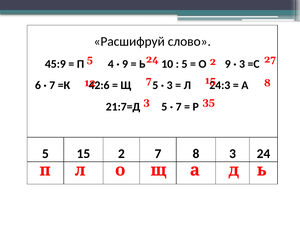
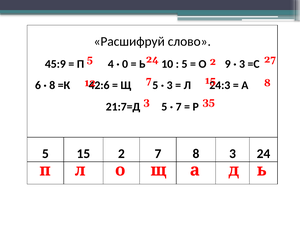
9: 9 -> 0 (125, 64)
7: 7 -> 8 (52, 85)
